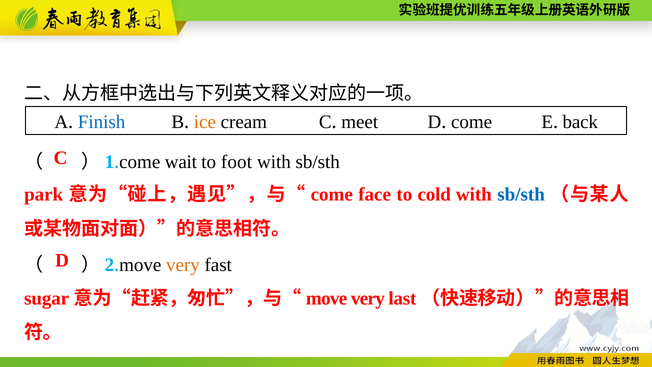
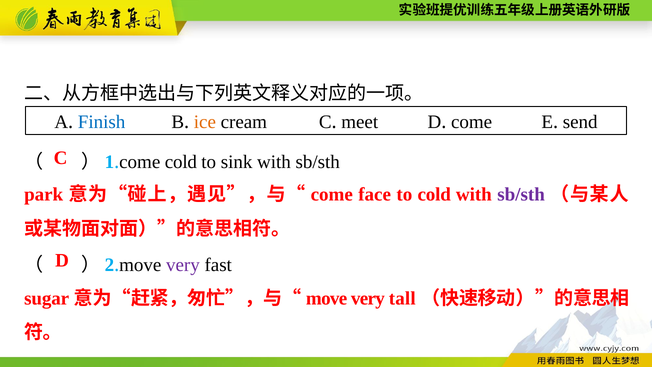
back: back -> send (580, 122)
wait: wait -> cold (181, 162)
foot: foot -> sink (237, 162)
sb/sth colour: blue -> purple (521, 194)
very colour: orange -> purple (183, 265)
last: last -> tall (402, 298)
